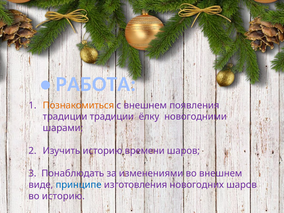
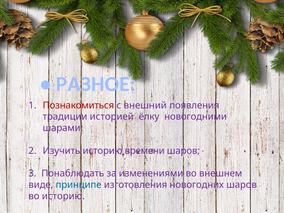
РАБОТА: РАБОТА -> РАЗНОЕ (96, 84)
Познакомиться colour: orange -> red (78, 105)
с внешнем: внешнем -> внешний (145, 105)
традиции традиции: традиции -> историей (112, 117)
